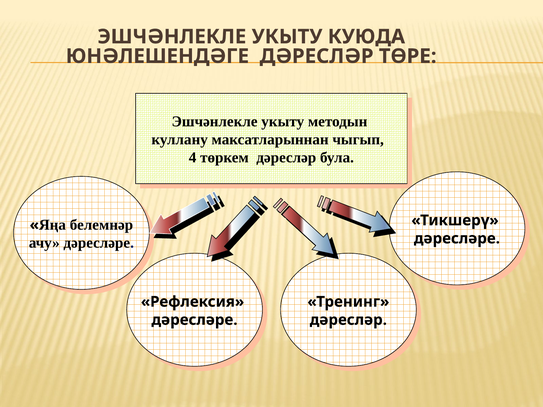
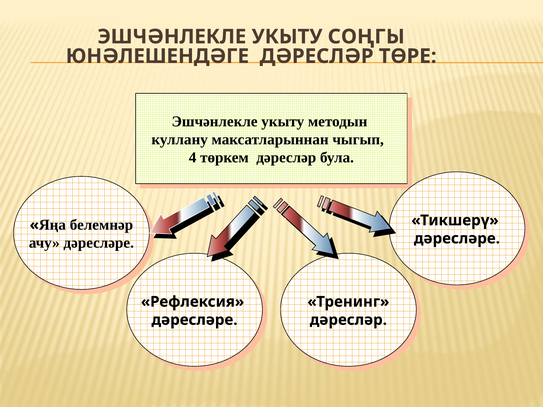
КУЮДА: КУЮДА -> СОҢГЫ (366, 37)
